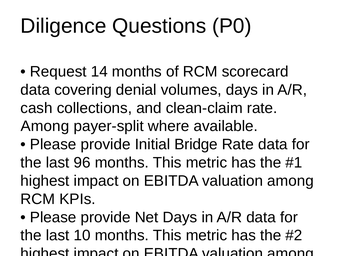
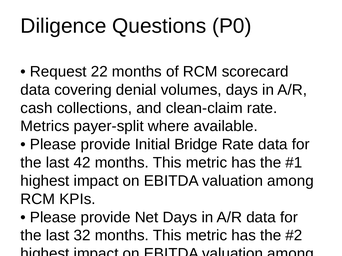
14: 14 -> 22 (99, 72)
Among: Among -> Metrics (45, 126)
96: 96 -> 42 (82, 163)
10: 10 -> 32 (82, 236)
